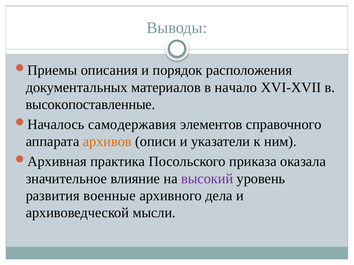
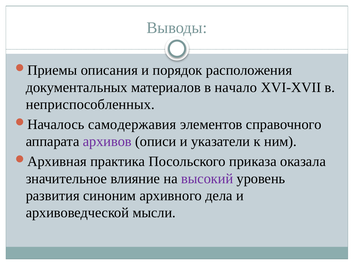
высокопоставленные: высокопоставленные -> неприспособленных (90, 105)
архивов colour: orange -> purple (107, 142)
военные: военные -> синоним (110, 196)
